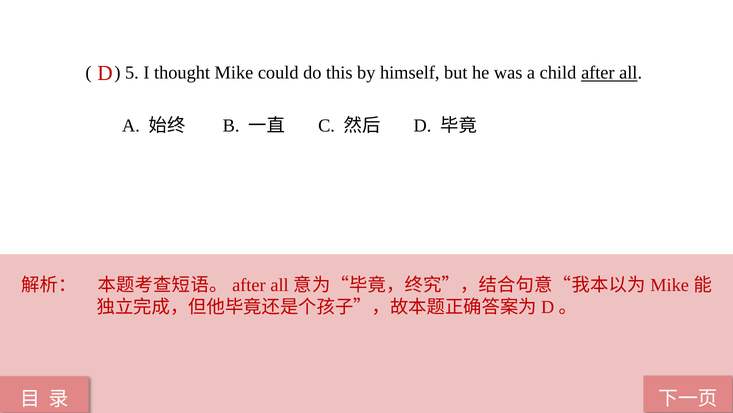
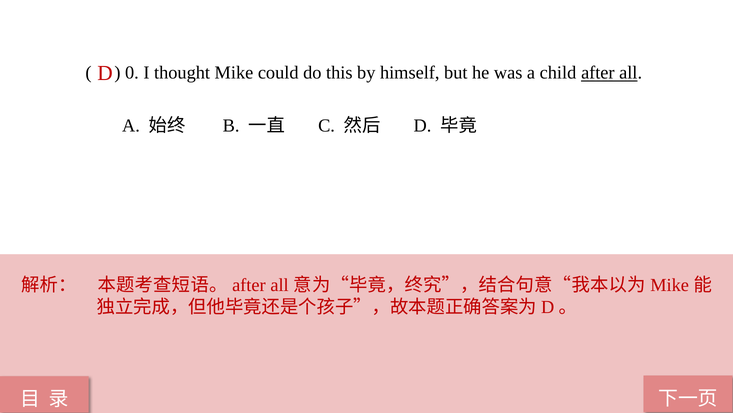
5: 5 -> 0 (132, 73)
